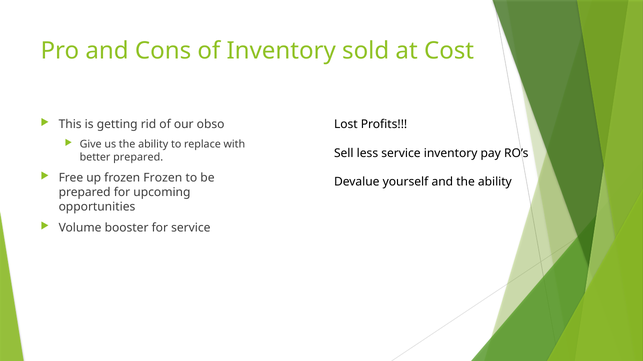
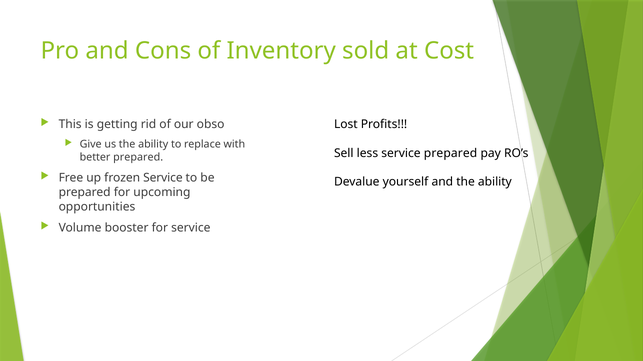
service inventory: inventory -> prepared (451, 153)
frozen Frozen: Frozen -> Service (163, 178)
